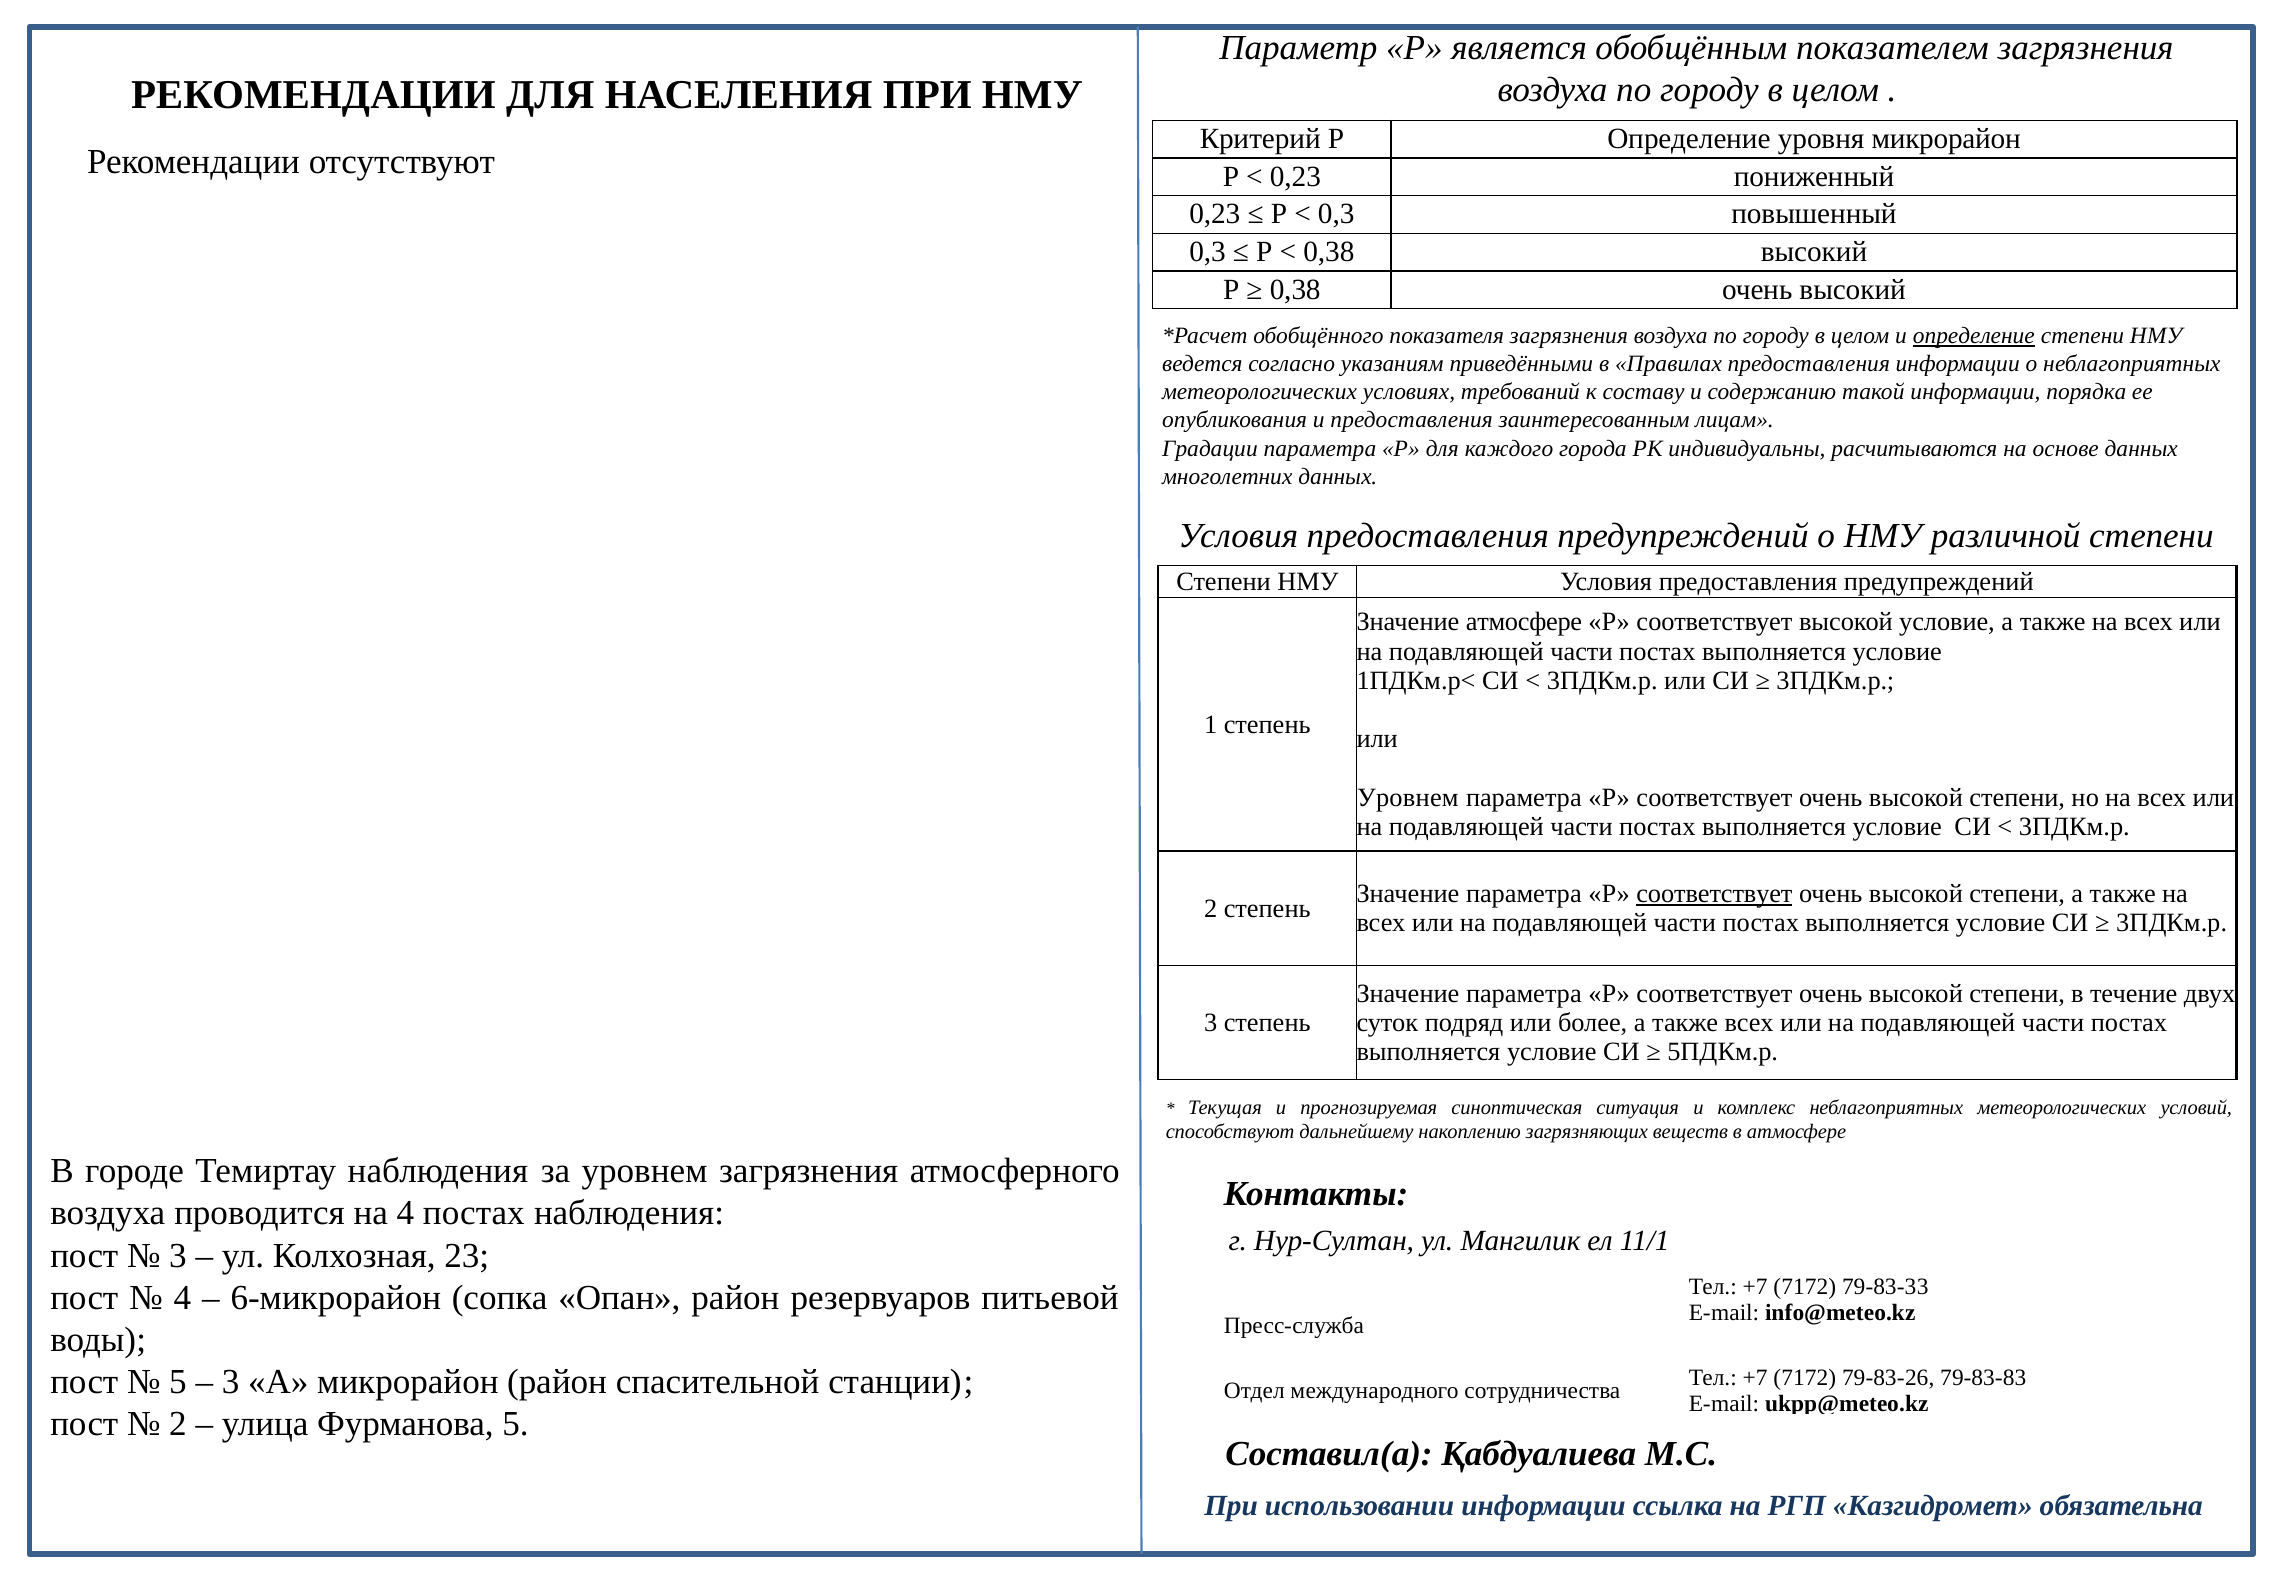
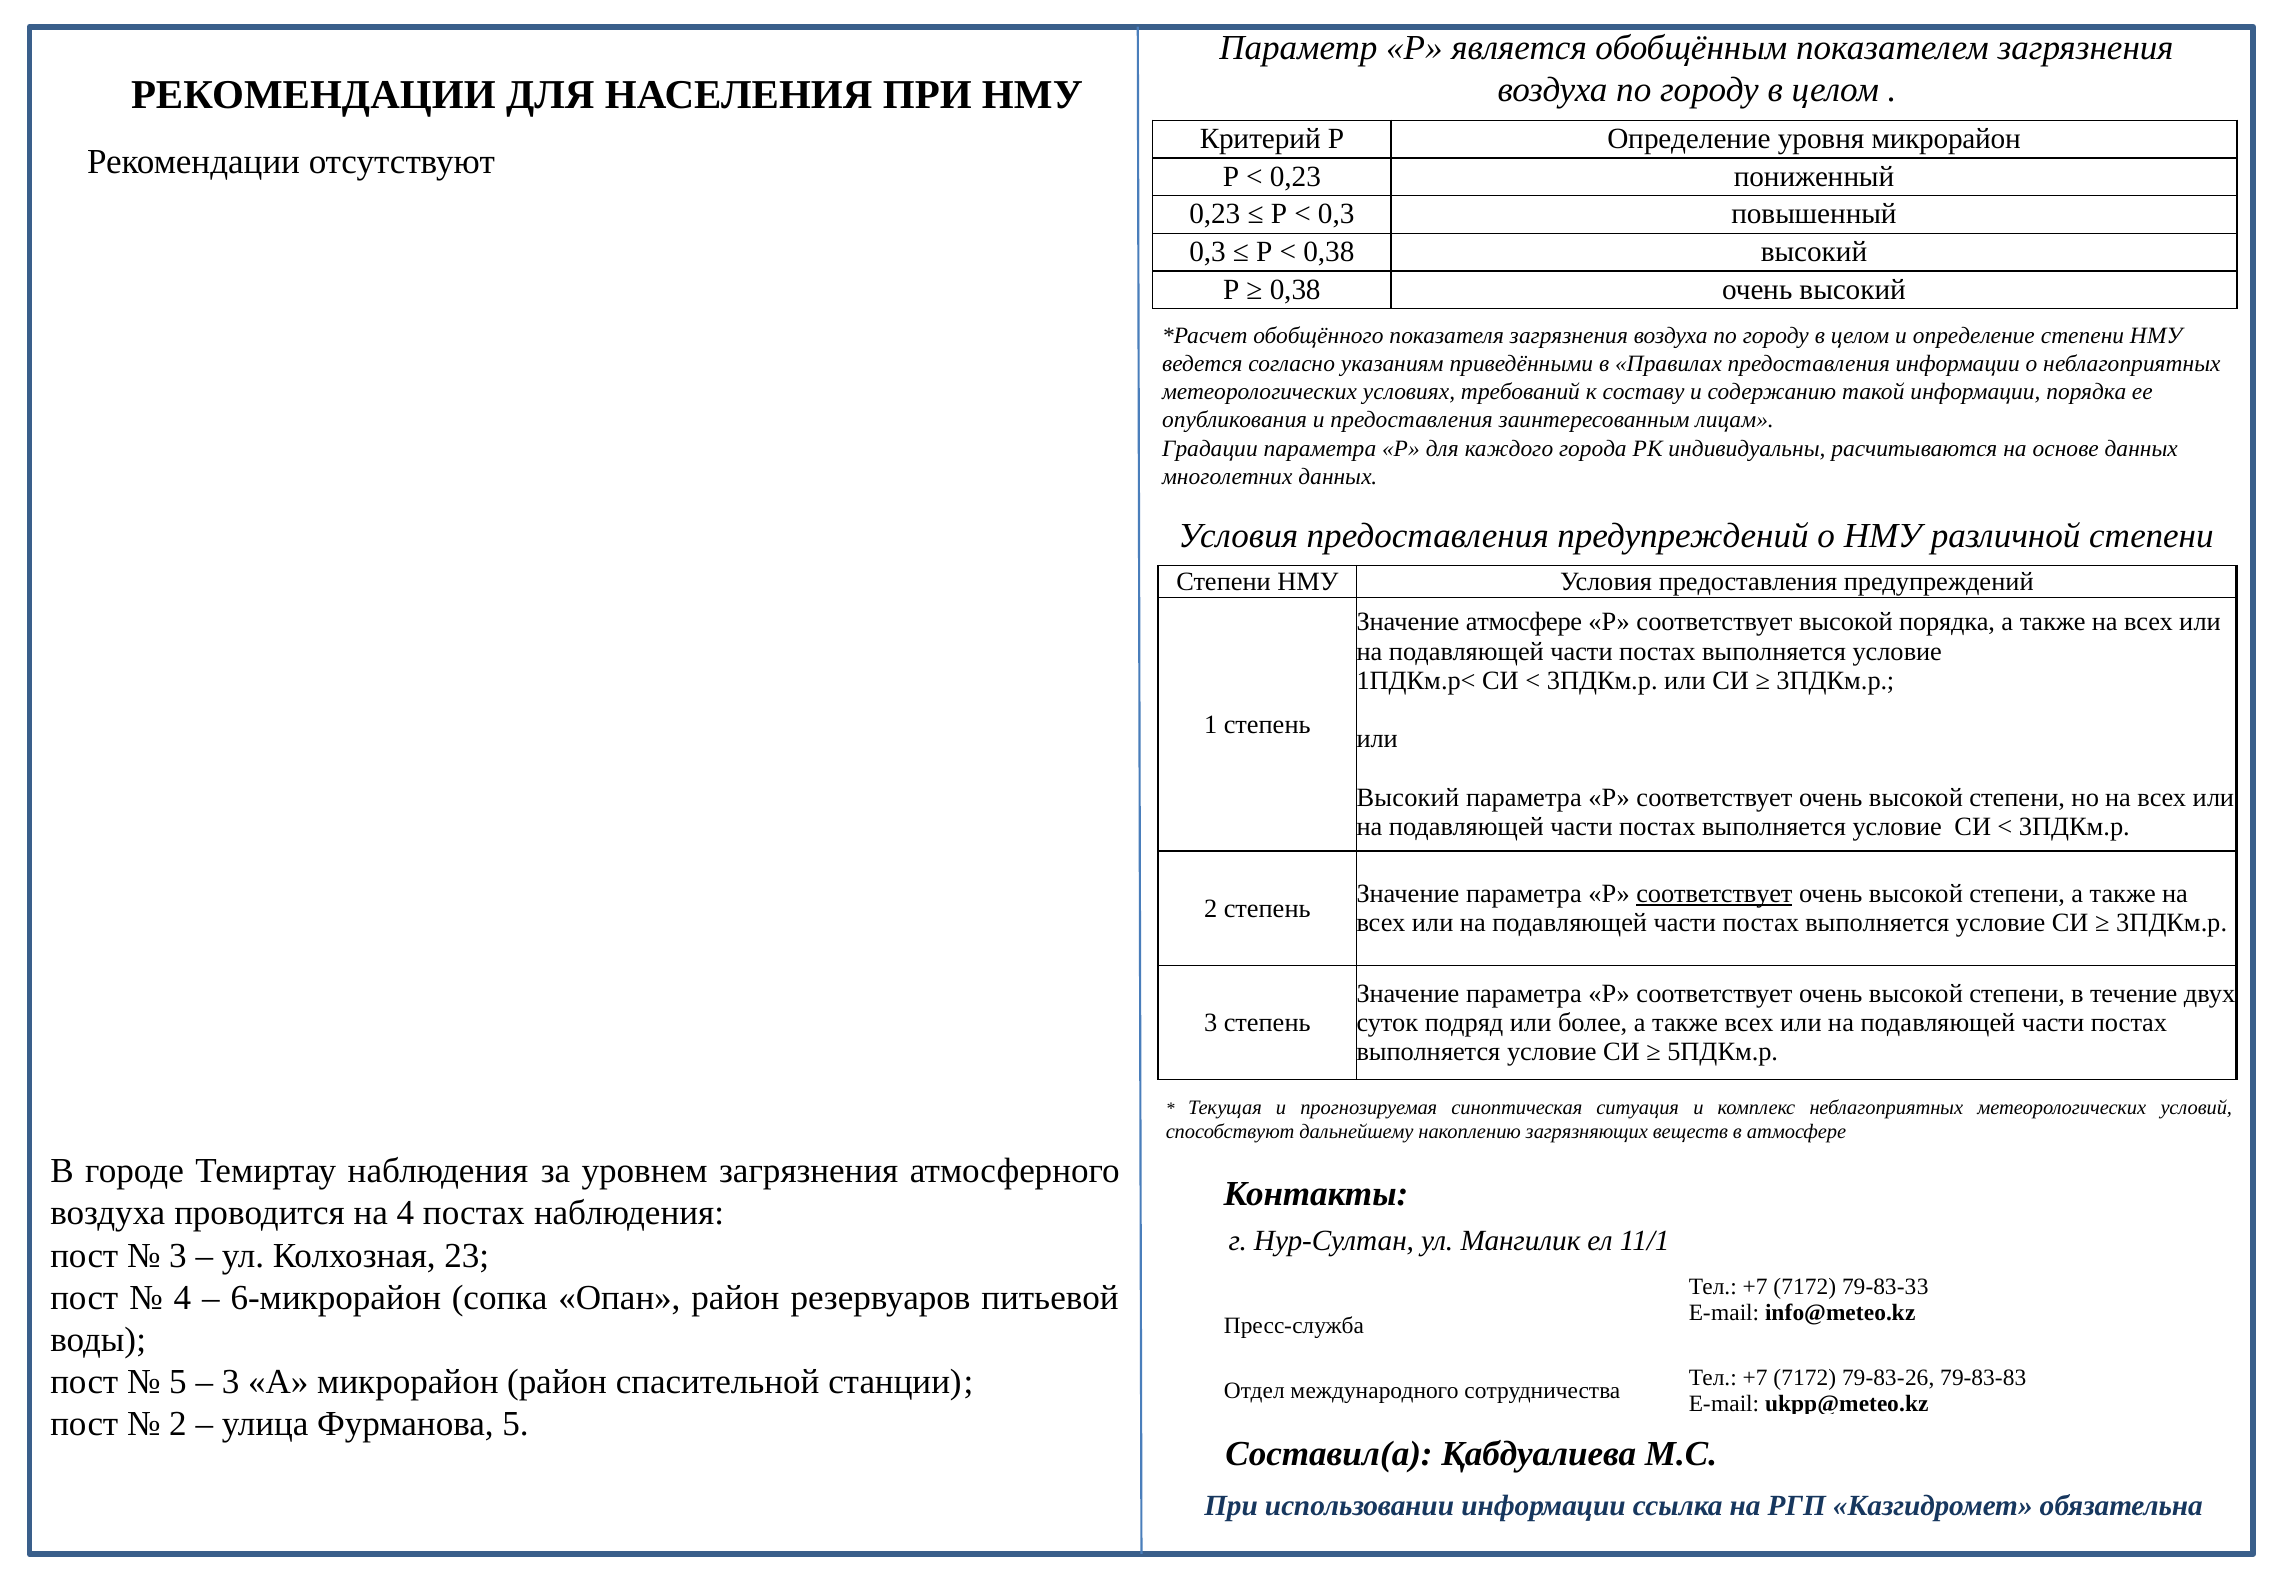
определение underline: present -> none (1974, 336)
высокой условие: условие -> порядка (1947, 622)
Уровнем: Уровнем -> Высокий (1408, 797)
